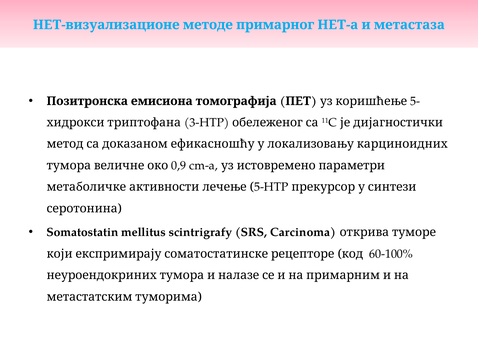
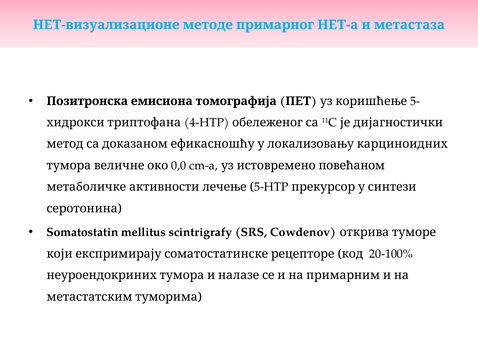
3-HTP: 3-HTP -> 4-HTP (207, 123)
параметри: параметри -> повећаном (352, 166)
0,9: 0,9 -> 0,0 (179, 166)
Carcinoma: Carcinoma -> Cowdenov (303, 233)
60-100%: 60-100% -> 20-100% (391, 254)
